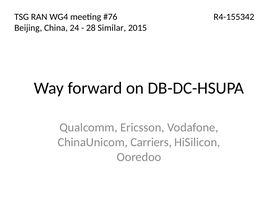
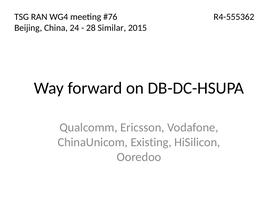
R4-155342: R4-155342 -> R4-555362 (234, 17)
Carriers: Carriers -> Existing (151, 143)
